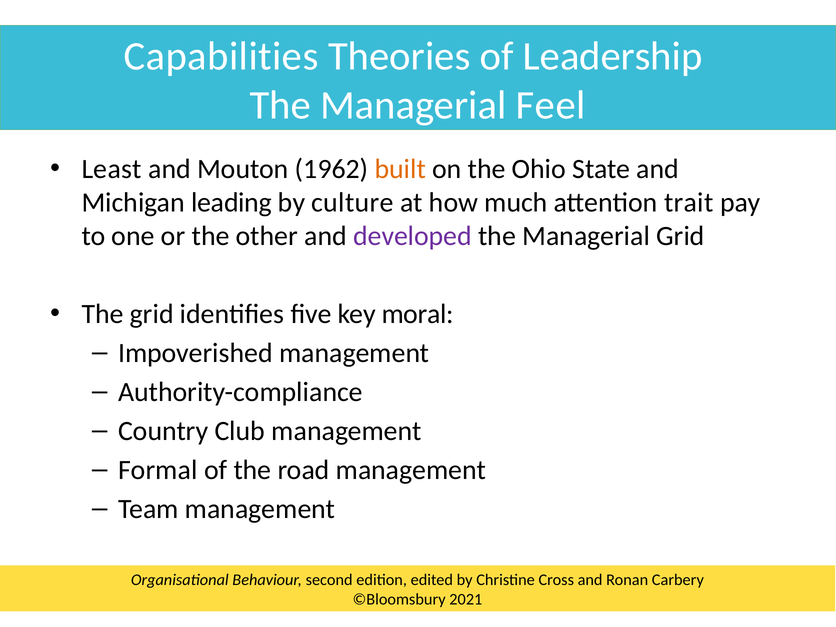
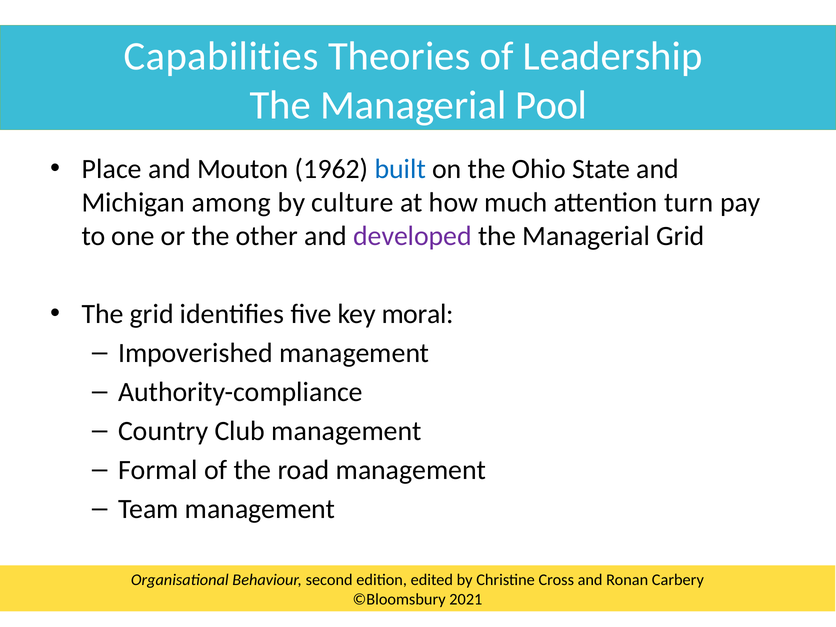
Feel: Feel -> Pool (551, 105)
Least: Least -> Place (112, 169)
built colour: orange -> blue (400, 169)
leading: leading -> among (231, 203)
trait: trait -> turn (689, 203)
